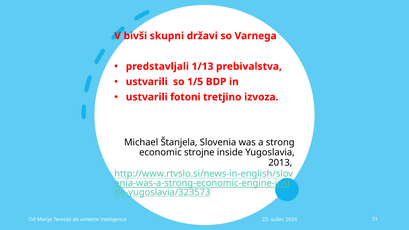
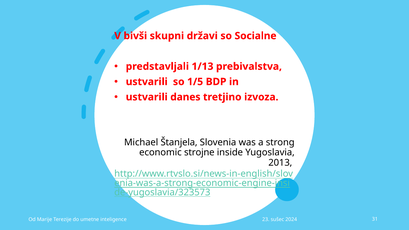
Varnega: Varnega -> Socialne (256, 36)
fotoni: fotoni -> danes (185, 97)
